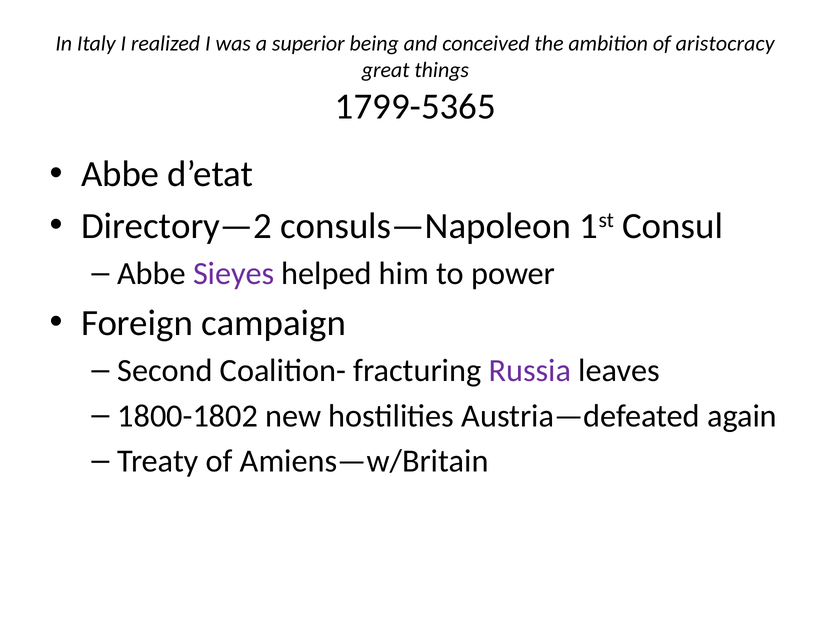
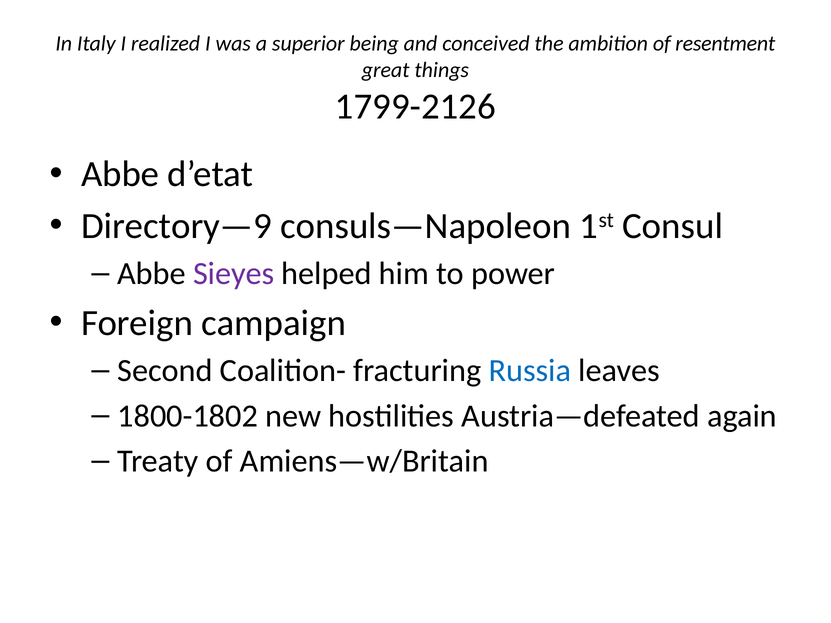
aristocracy: aristocracy -> resentment (725, 44)
1799-5365: 1799-5365 -> 1799-2126 (415, 106)
Directory—2: Directory—2 -> Directory—9 (177, 226)
Russia colour: purple -> blue (530, 371)
